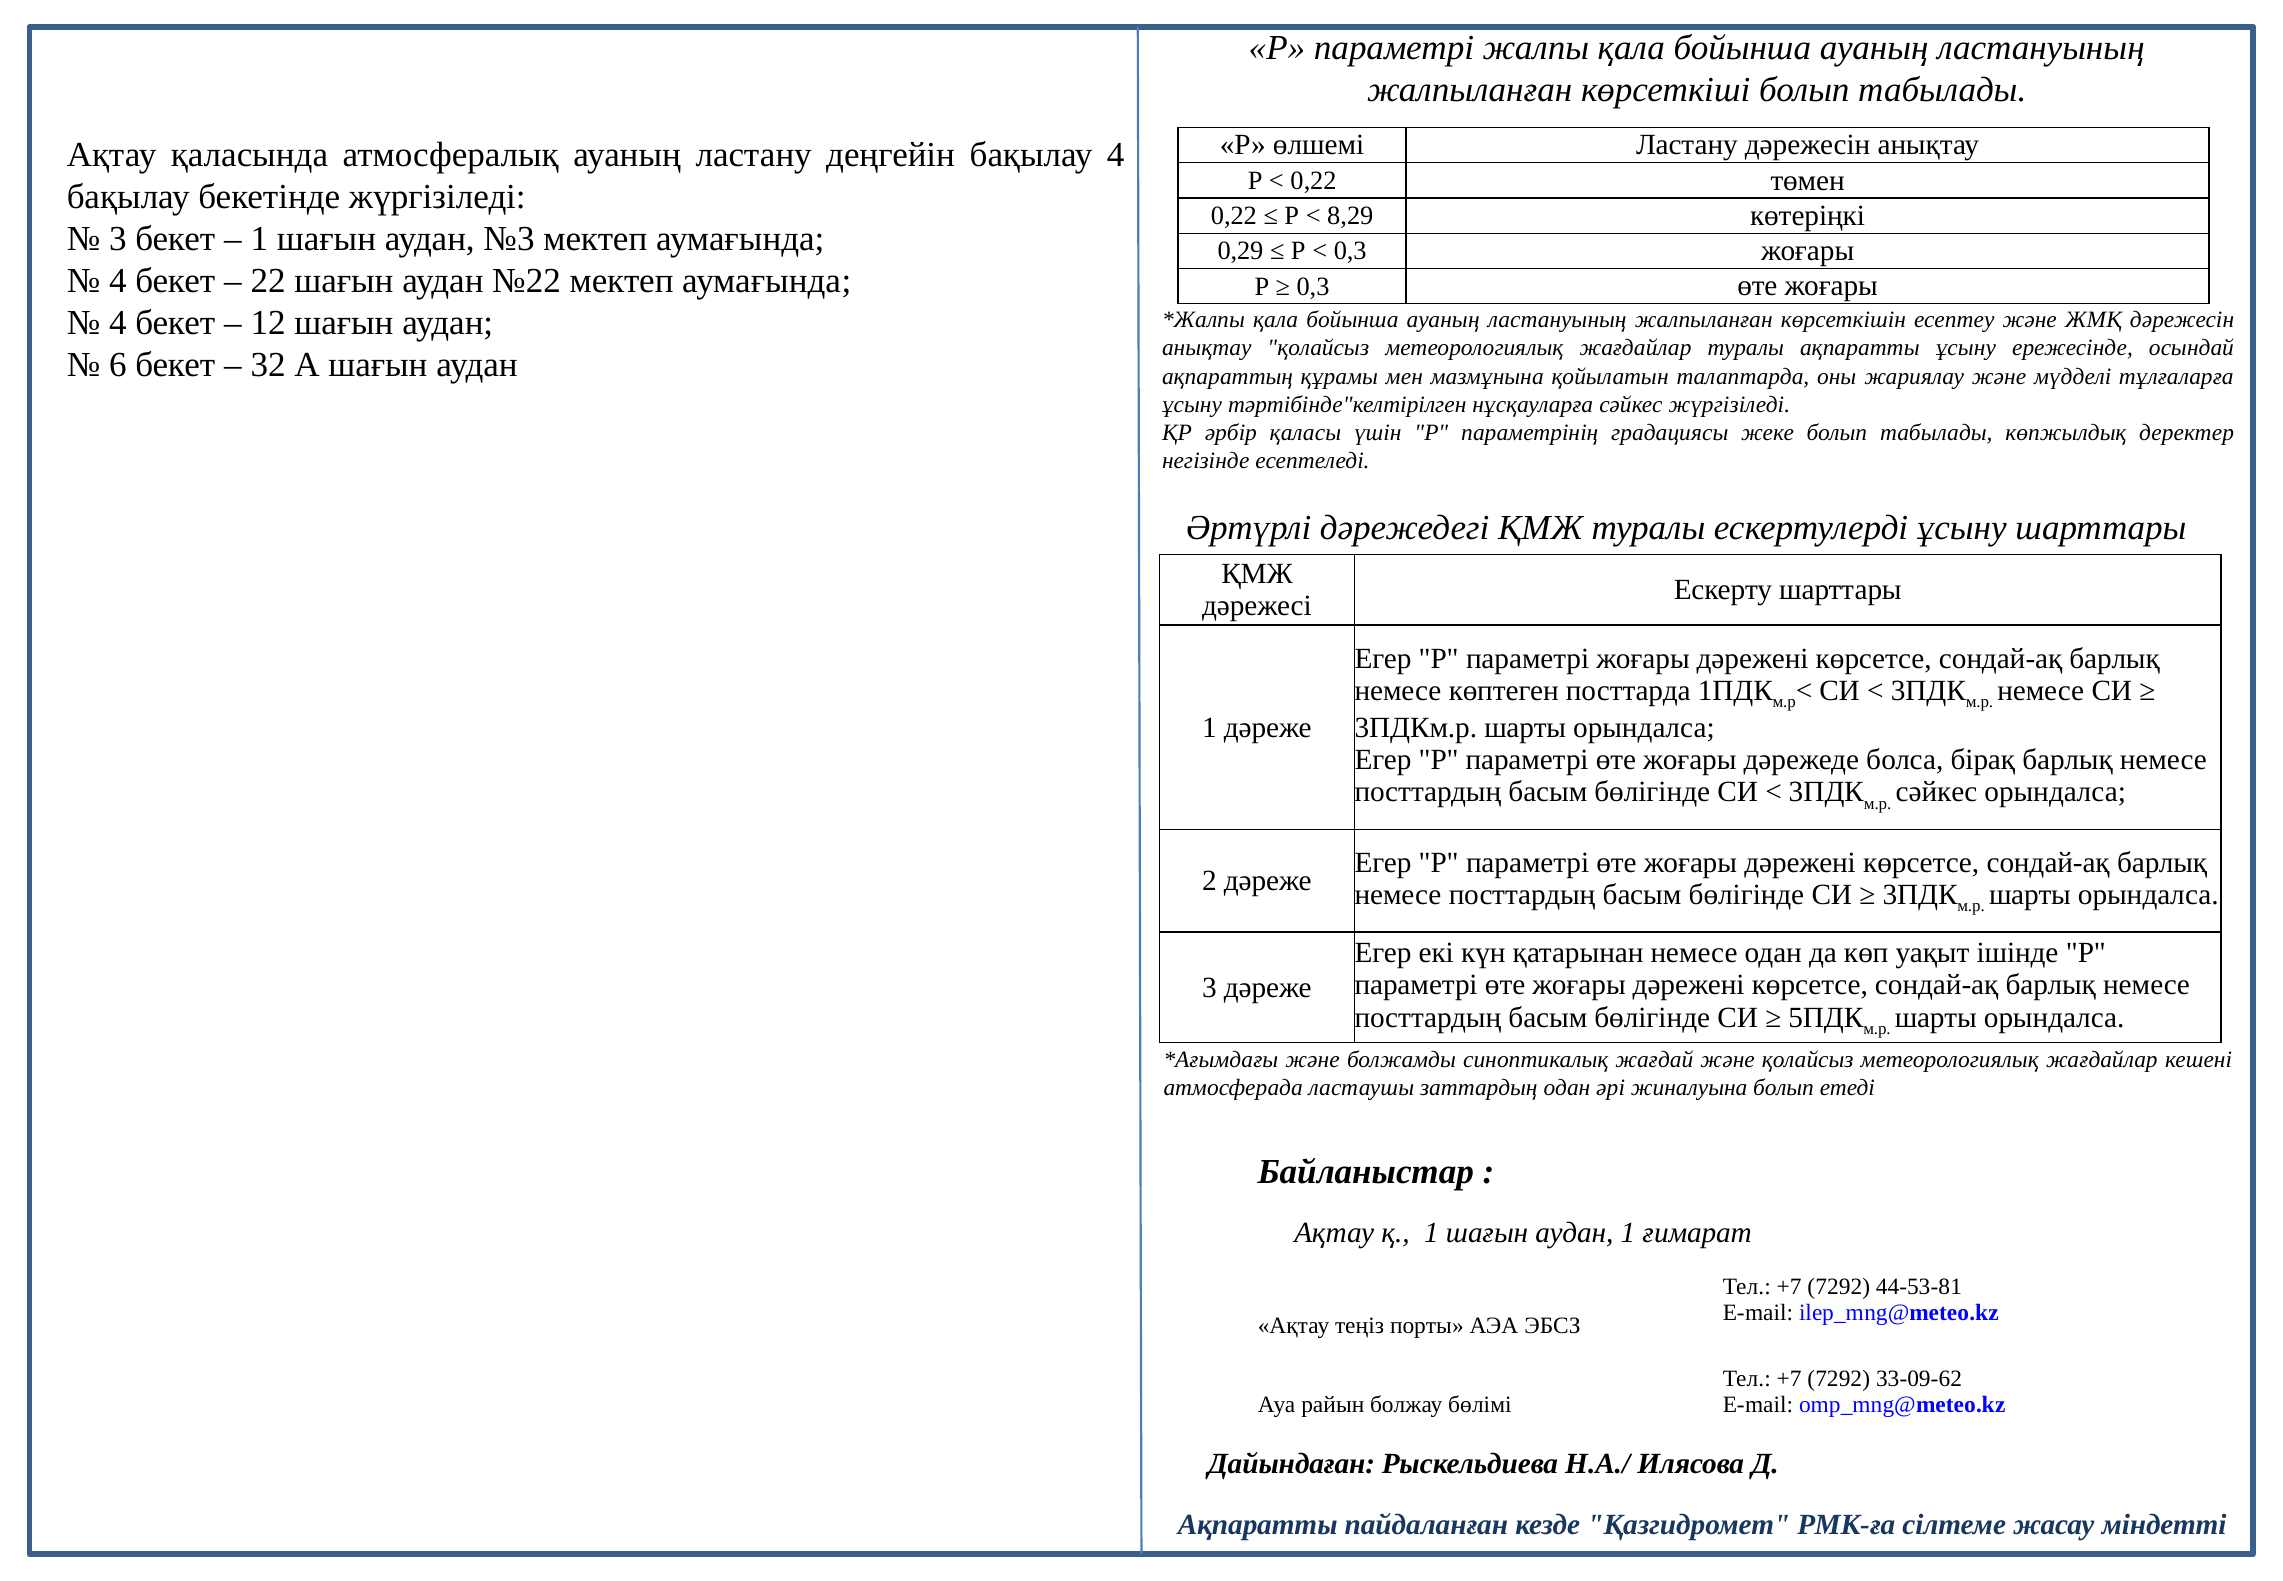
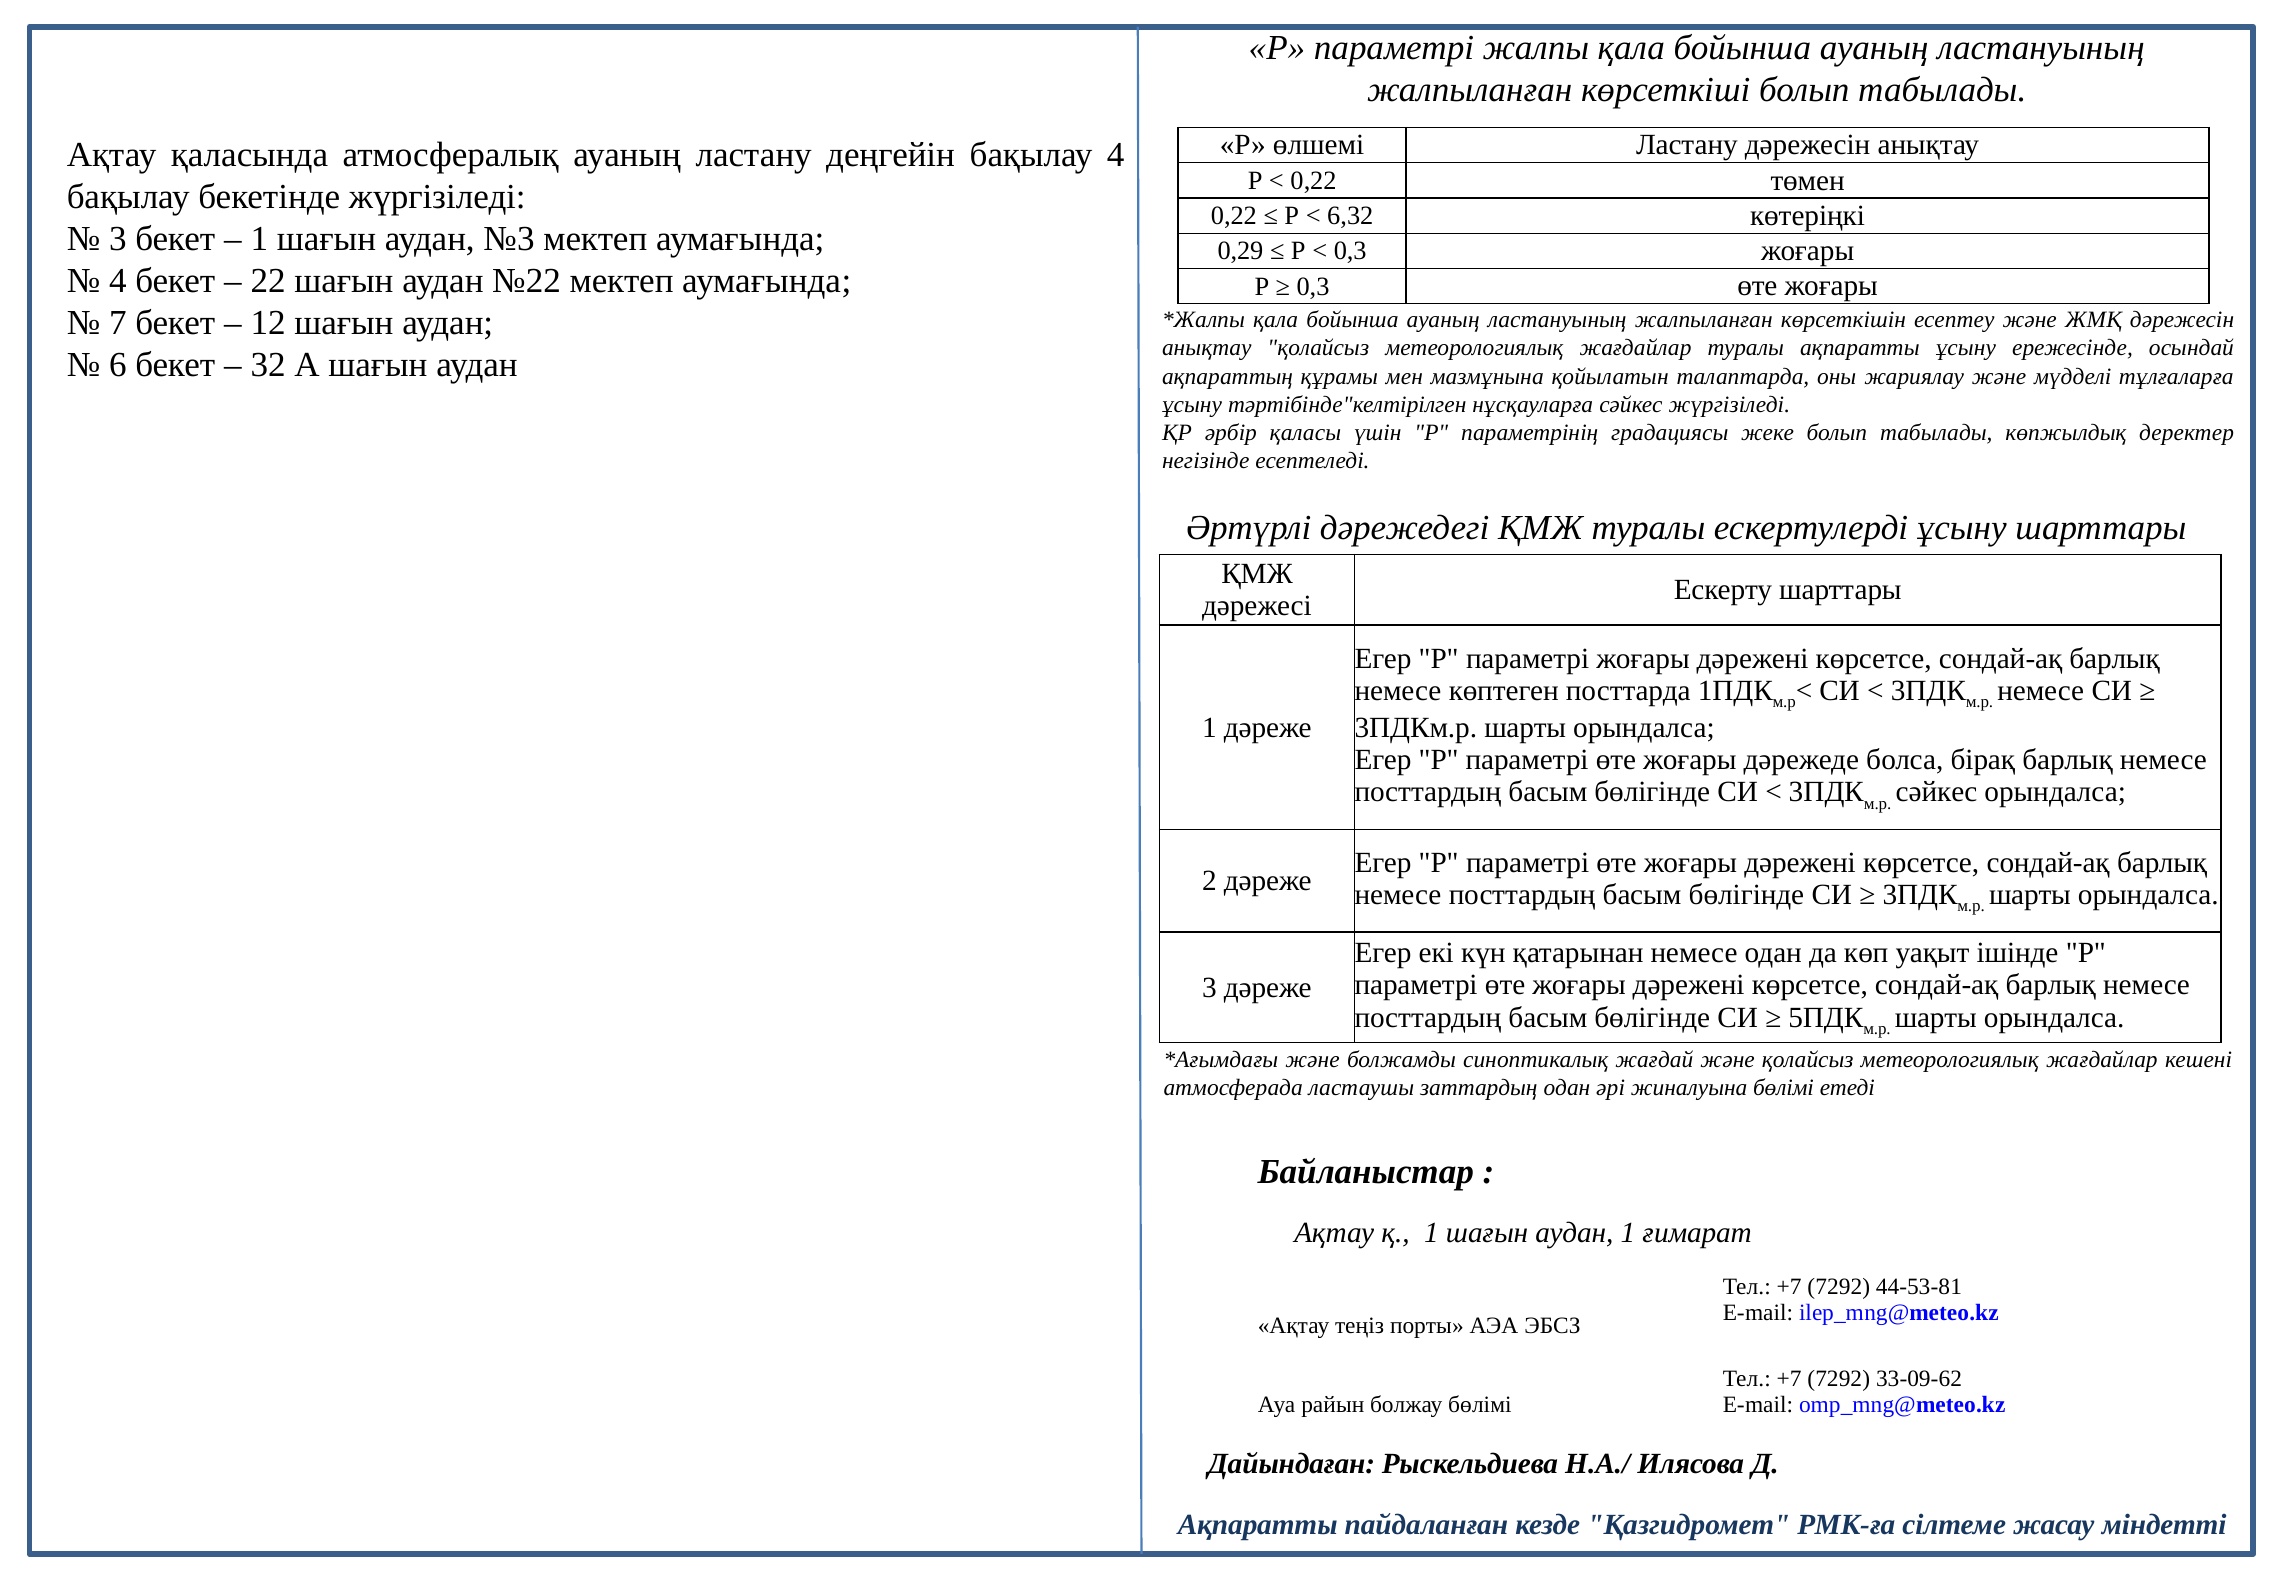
8,29: 8,29 -> 6,32 (1350, 216)
4: 4 -> 7 (118, 323)
жиналуына болып: болып -> бөлімі (1784, 1088)
